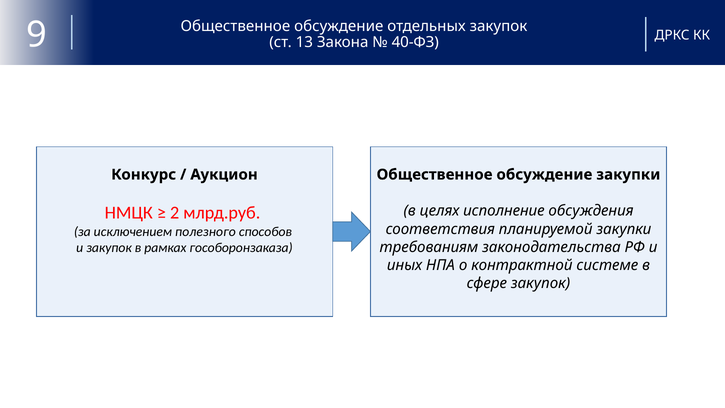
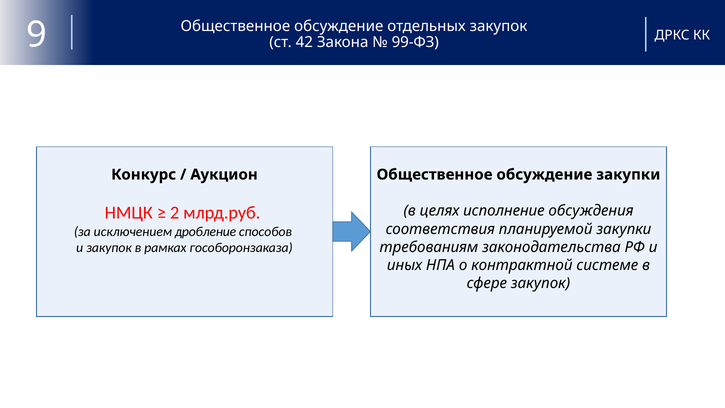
13: 13 -> 42 (304, 42)
40-ФЗ: 40-ФЗ -> 99-ФЗ (415, 42)
полезного: полезного -> дробление (206, 232)
